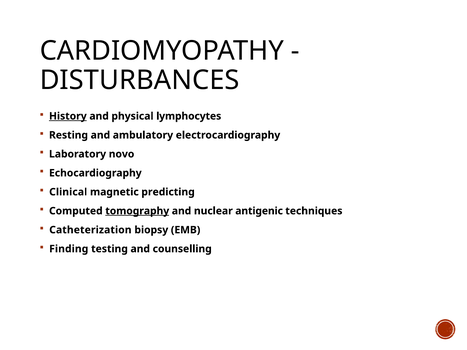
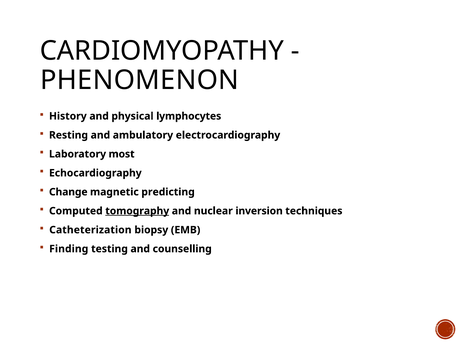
DISTURBANCES: DISTURBANCES -> PHENOMENON (140, 80)
History underline: present -> none (68, 116)
novo: novo -> most (122, 154)
Clinical: Clinical -> Change (68, 192)
antigenic: antigenic -> inversion (259, 211)
